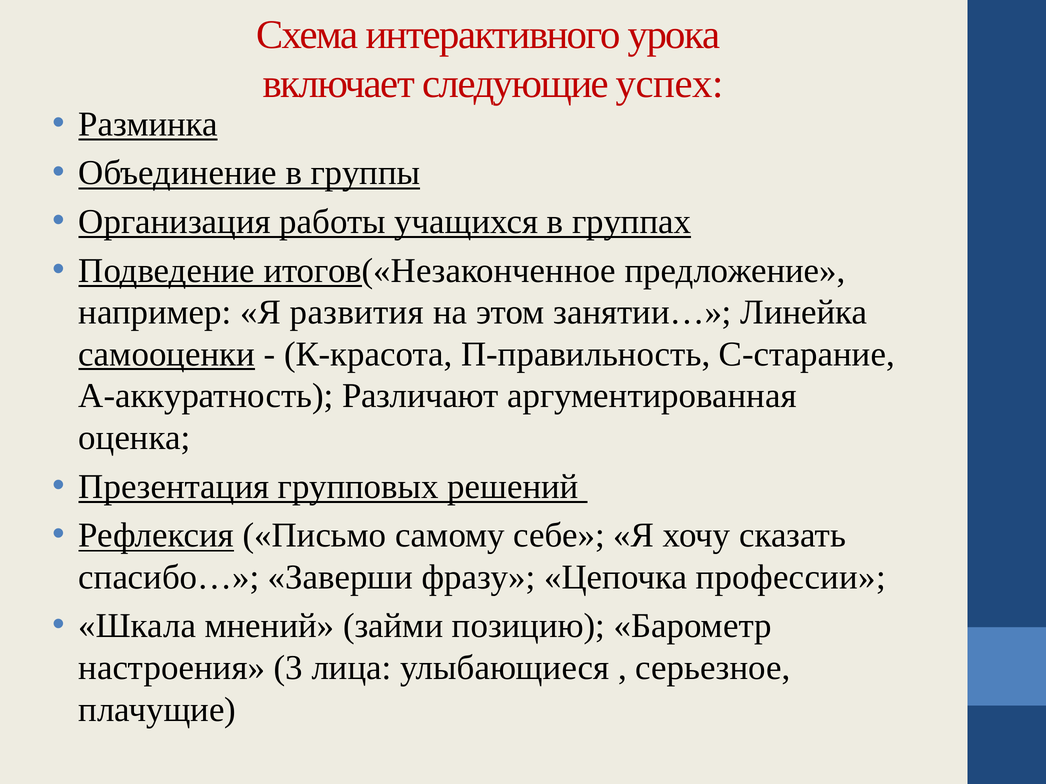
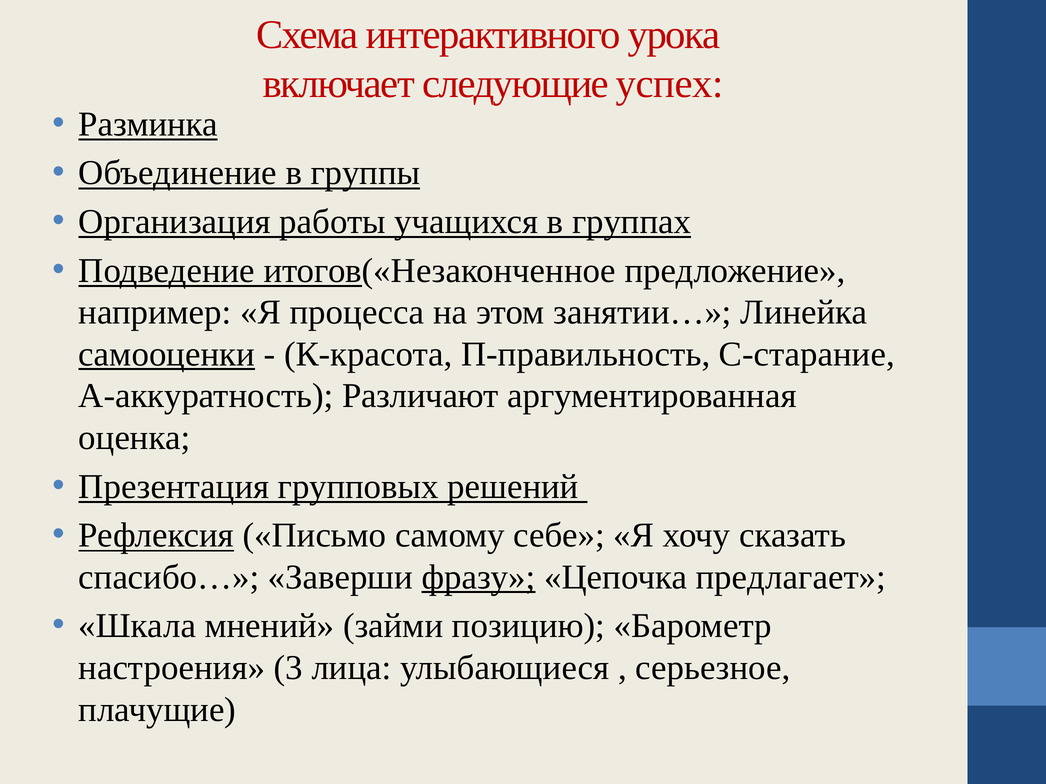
развития: развития -> процесса (357, 313)
фразу underline: none -> present (479, 578)
профессии: профессии -> предлагает (791, 578)
